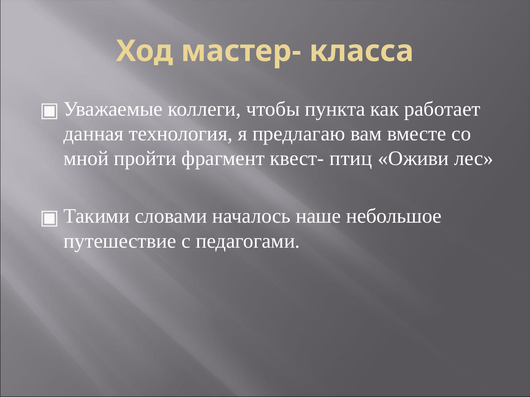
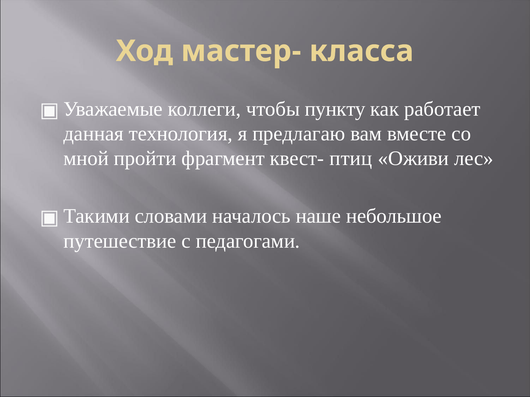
пункта: пункта -> пункту (335, 109)
